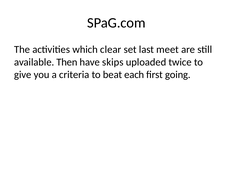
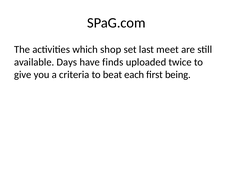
clear: clear -> shop (111, 50)
Then: Then -> Days (67, 62)
skips: skips -> finds (113, 62)
going: going -> being (178, 75)
